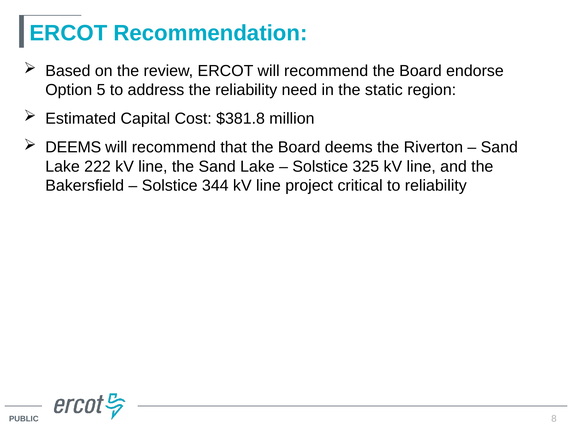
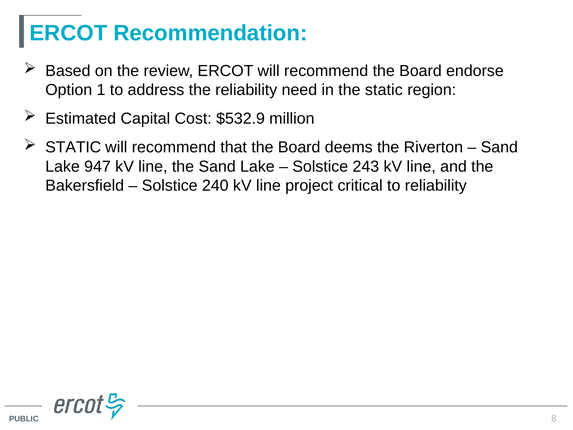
5: 5 -> 1 (101, 90)
$381.8: $381.8 -> $532.9 (241, 119)
DEEMS: DEEMS -> STATIC (73, 147)
222: 222 -> 947 (98, 166)
325: 325 -> 243 (366, 166)
344: 344 -> 240 (215, 185)
